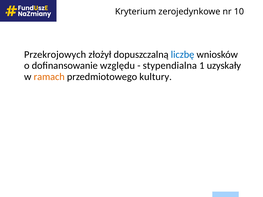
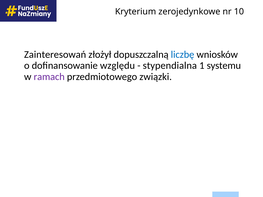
Przekrojowych: Przekrojowych -> Zainteresowań (55, 55)
uzyskały: uzyskały -> systemu (224, 66)
ramach colour: orange -> purple (49, 77)
kultury: kultury -> związki (156, 77)
